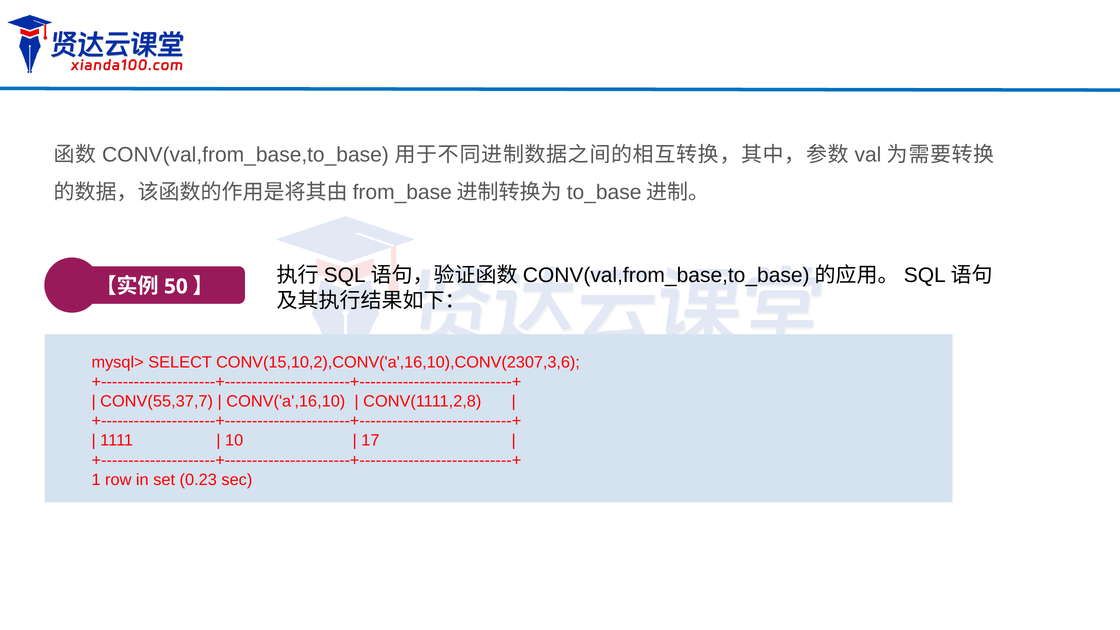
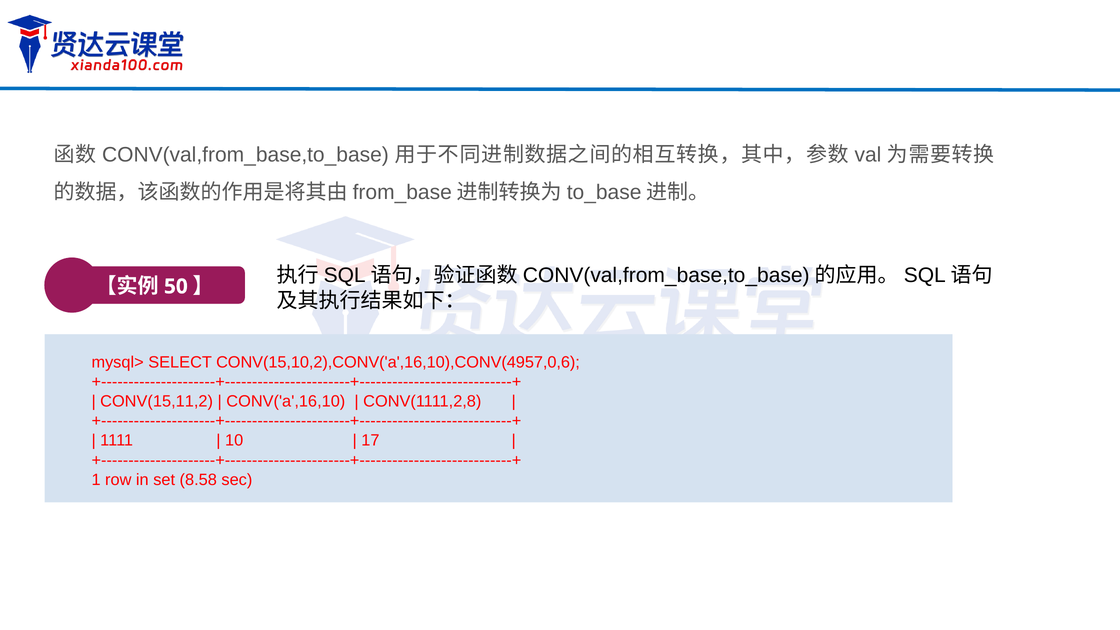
CONV(15,10,2),CONV('a',16,10),CONV(2307,3,6: CONV(15,10,2),CONV('a',16,10),CONV(2307,3,6 -> CONV(15,10,2),CONV('a',16,10),CONV(4957,0,6 (398, 362)
CONV(55,37,7: CONV(55,37,7 -> CONV(15,11,2 (157, 401)
0.23: 0.23 -> 8.58 (198, 480)
